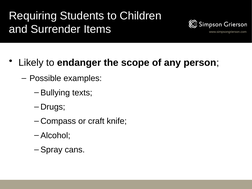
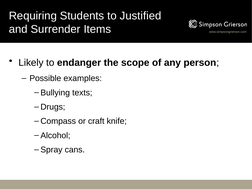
Children: Children -> Justified (141, 16)
